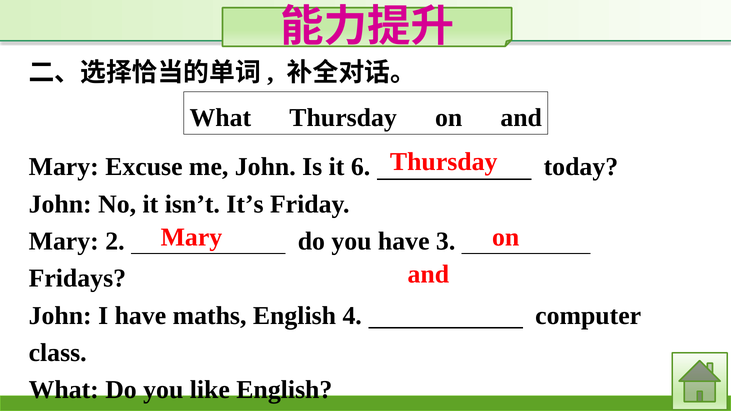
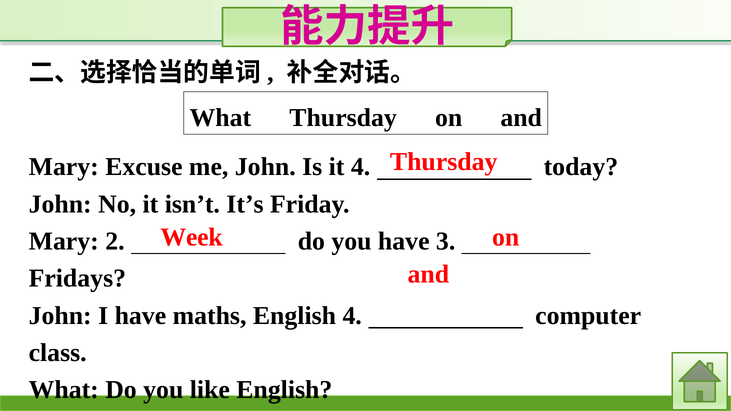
it 6: 6 -> 4 (361, 167)
Mary: Mary -> Week (192, 238)
